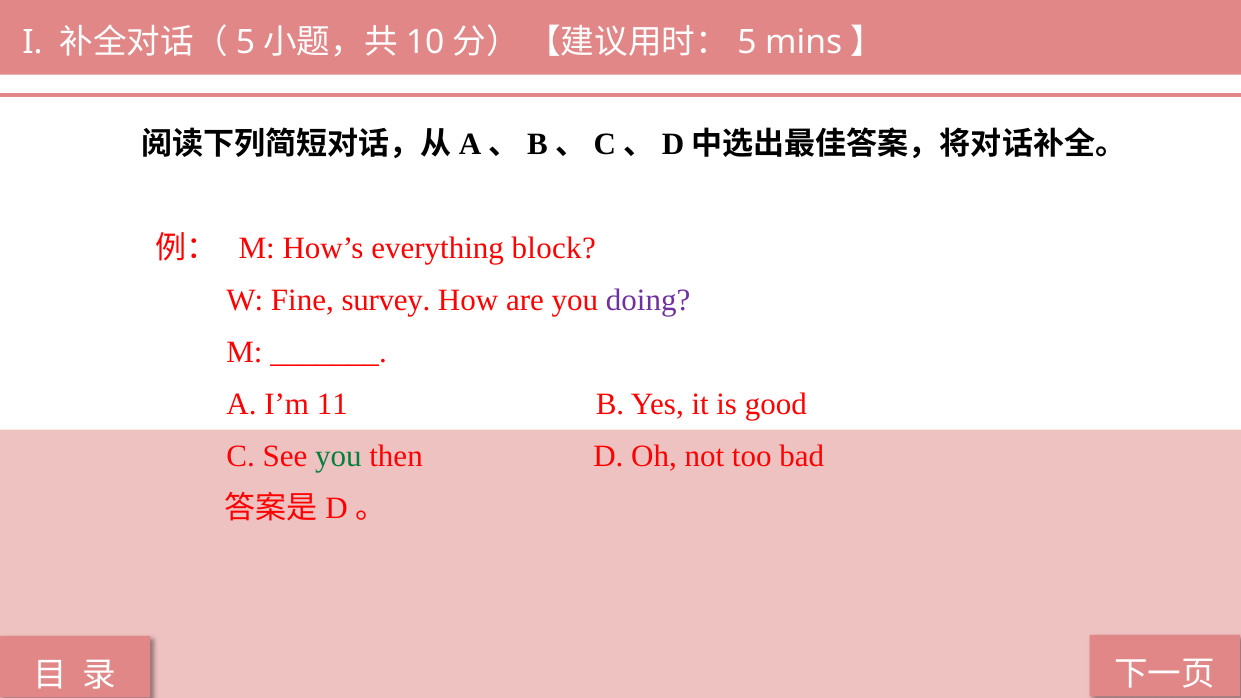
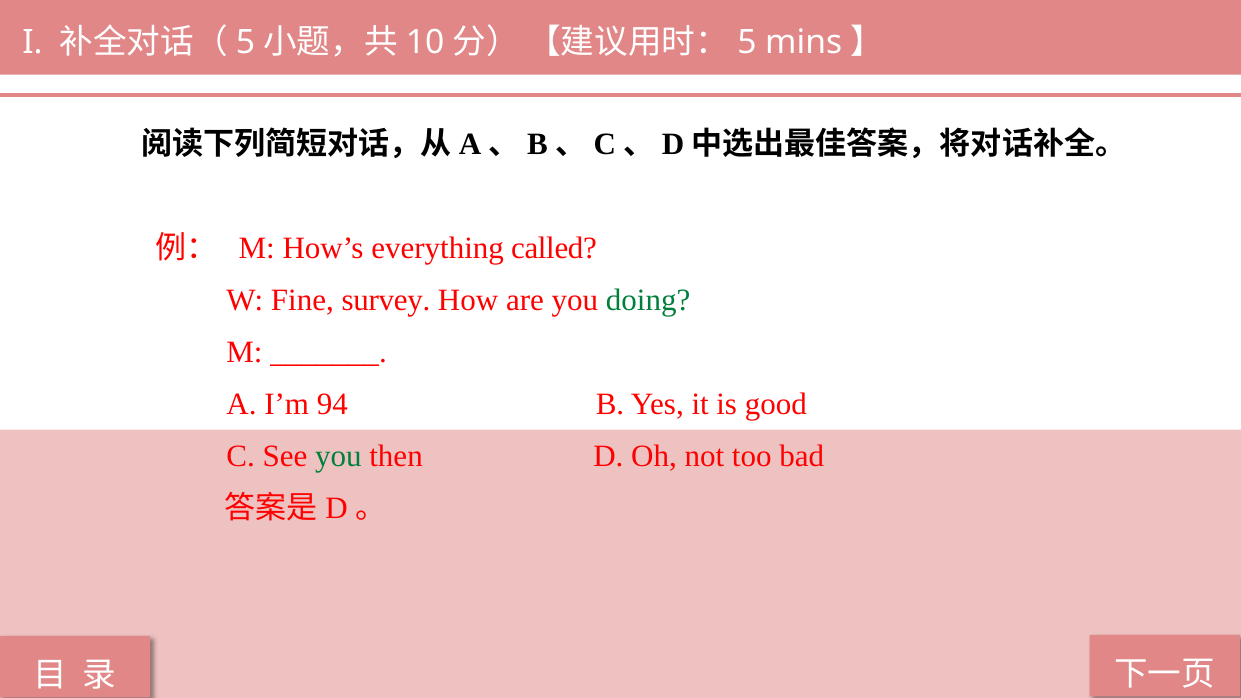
block: block -> called (554, 248)
doing colour: purple -> green (648, 300)
11: 11 -> 94 (332, 404)
